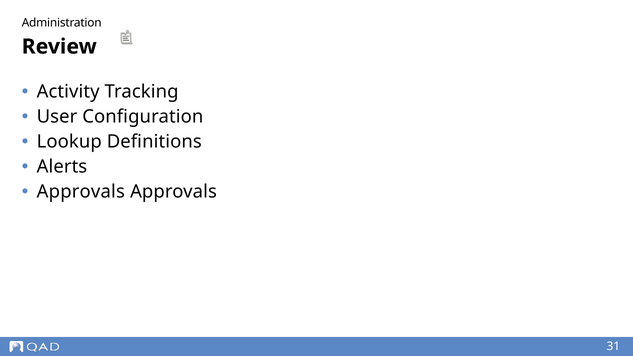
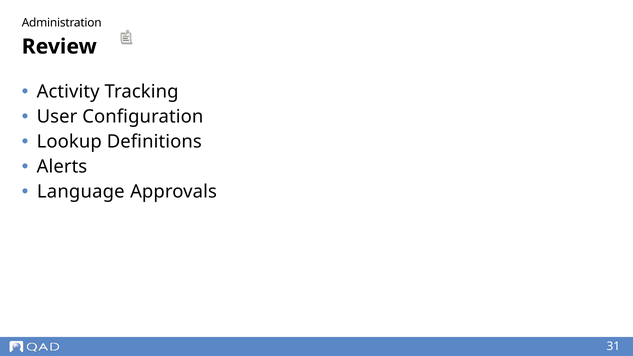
Approvals: Approvals -> Language (81, 192)
